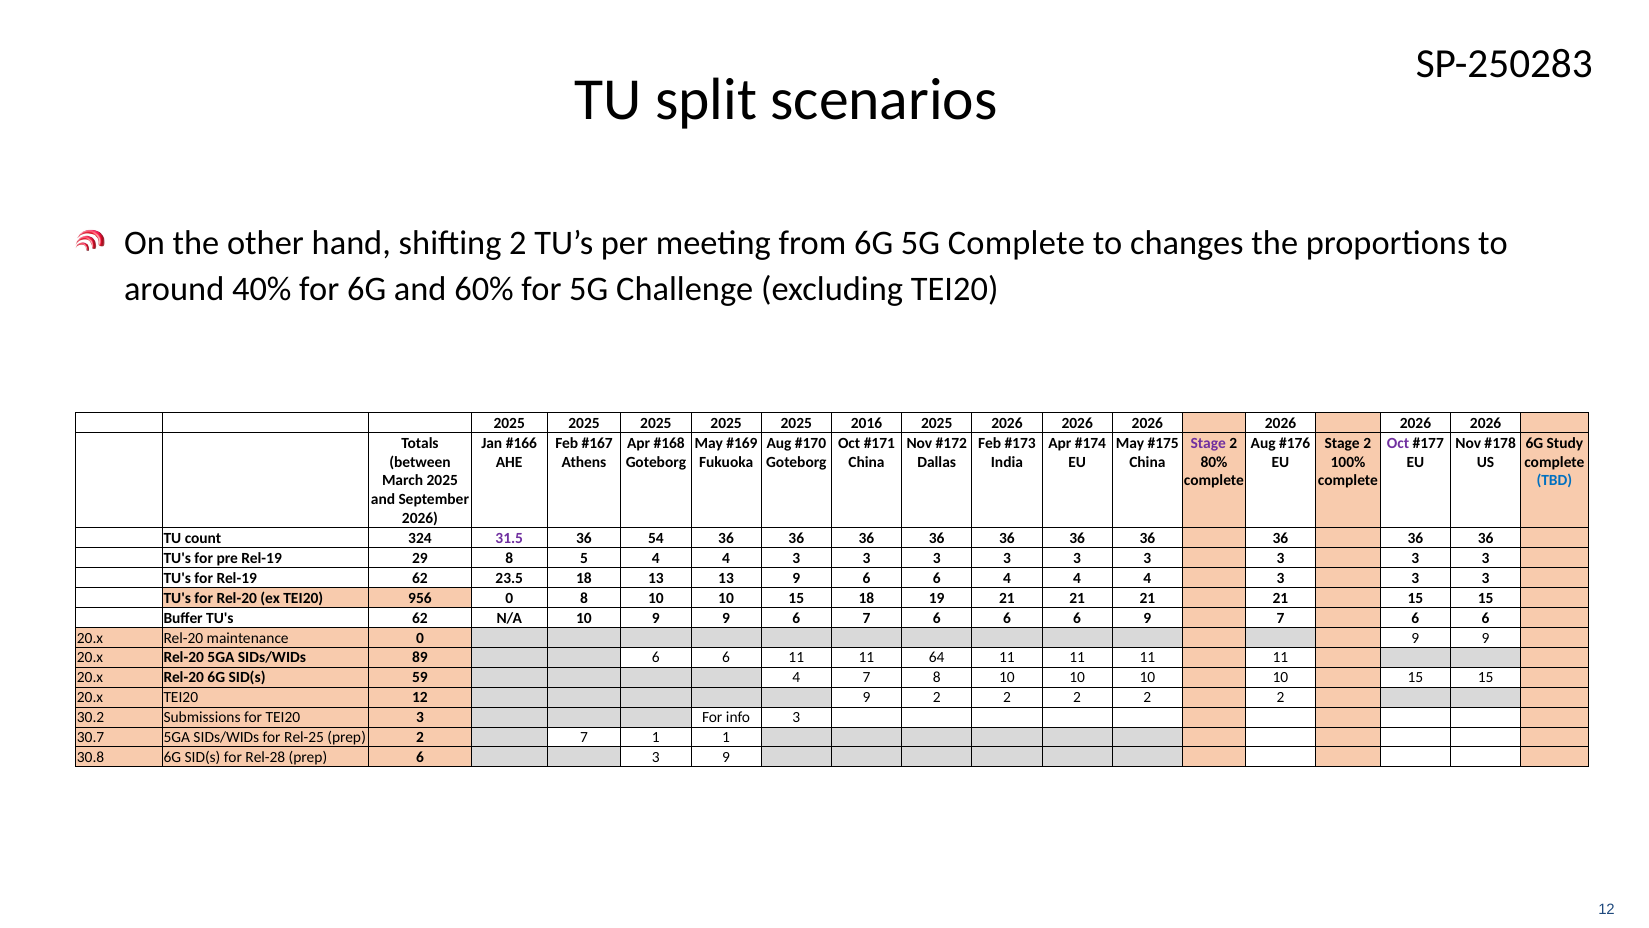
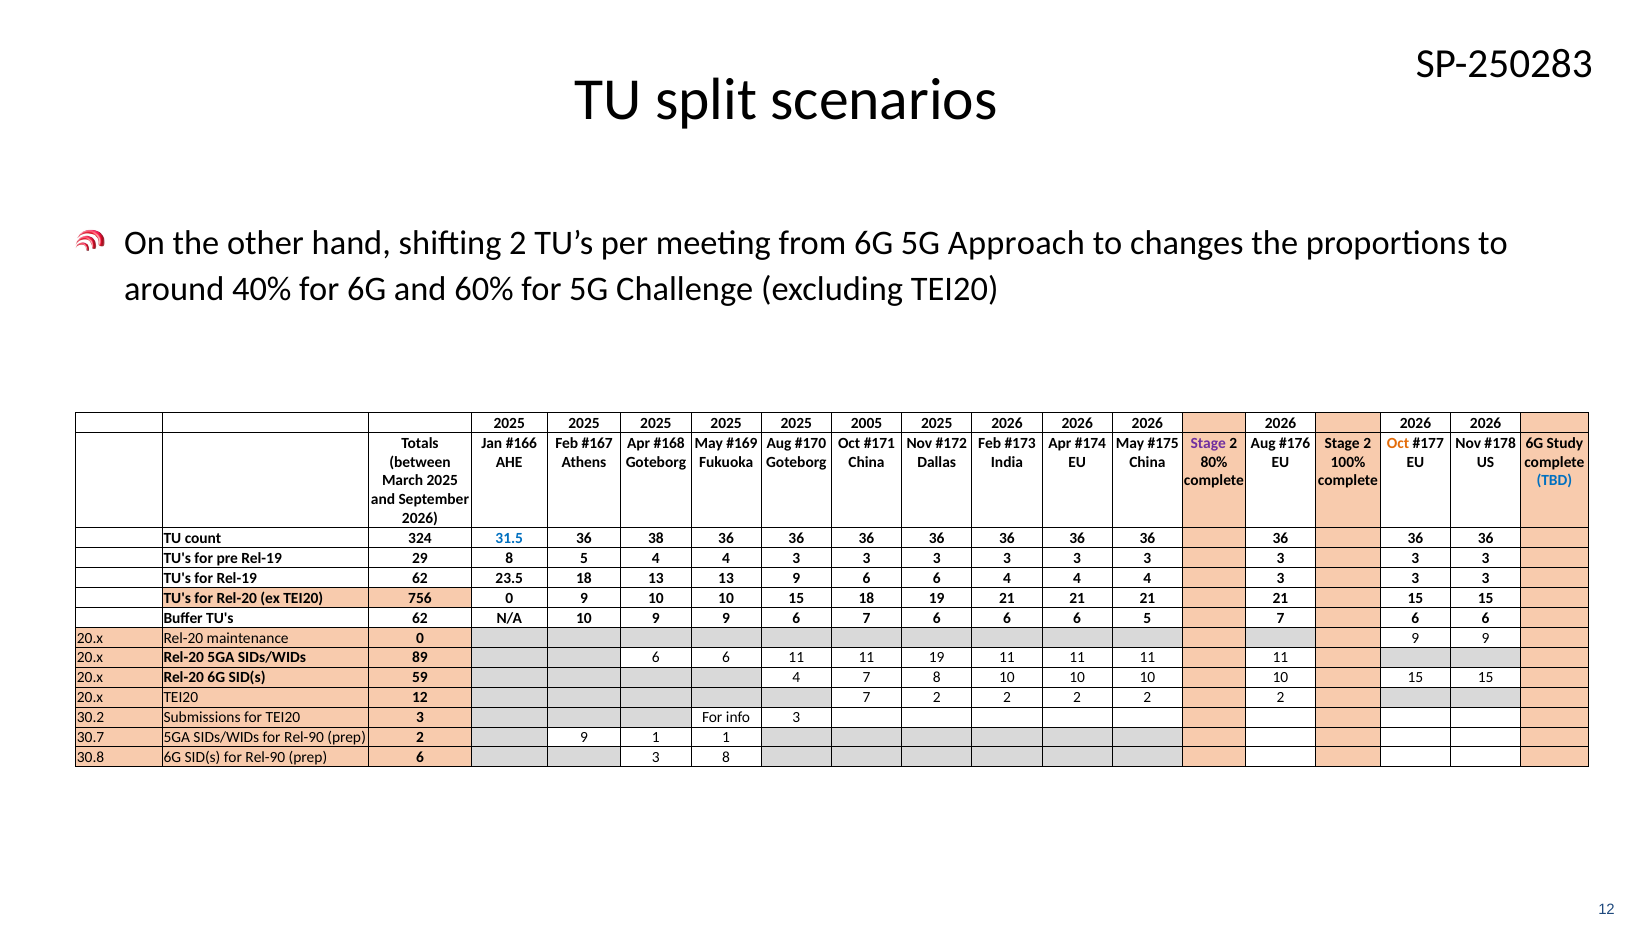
5G Complete: Complete -> Approach (1016, 243)
2016: 2016 -> 2005 (867, 423)
Oct colour: purple -> orange (1398, 443)
31.5 colour: purple -> blue (509, 538)
54: 54 -> 38 (656, 538)
956: 956 -> 756 (420, 598)
8: 8 -> 9 (584, 598)
6 9: 9 -> 5 (1147, 618)
11 64: 64 -> 19 (937, 658)
12 9: 9 -> 7 (867, 697)
SIDs/WIDs for Rel-25: Rel-25 -> Rel-90 (304, 737)
2 7: 7 -> 9 (584, 737)
SID(s for Rel-28: Rel-28 -> Rel-90 (265, 757)
3 9: 9 -> 8 (726, 757)
